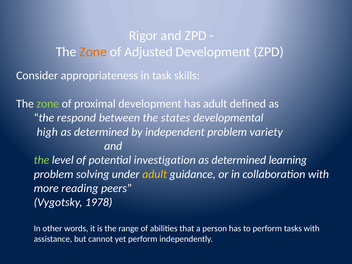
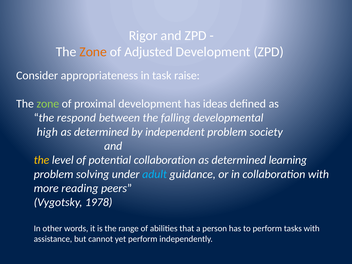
skills: skills -> raise (187, 76)
has adult: adult -> ideas (215, 104)
states: states -> falling (176, 118)
variety: variety -> society (266, 132)
the colour: light green -> yellow (42, 160)
potential investigation: investigation -> collaboration (165, 160)
adult colour: yellow -> light blue (155, 174)
